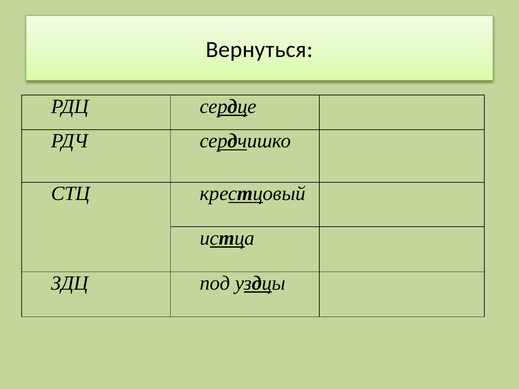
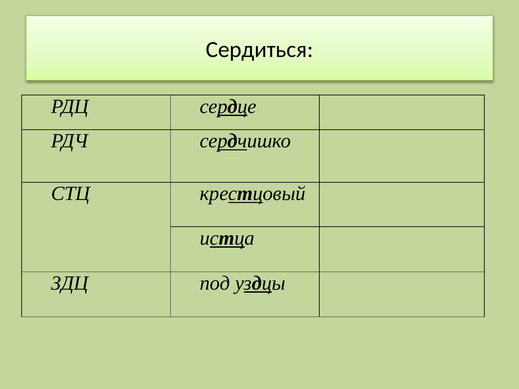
Вернуться: Вернуться -> Сердиться (259, 50)
